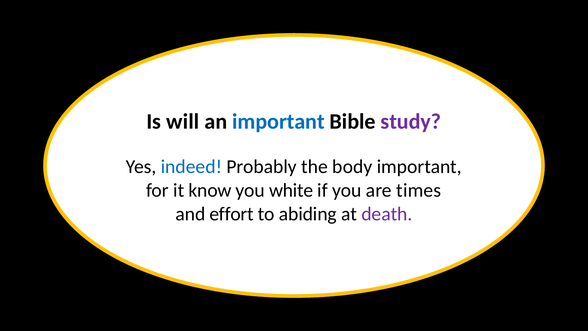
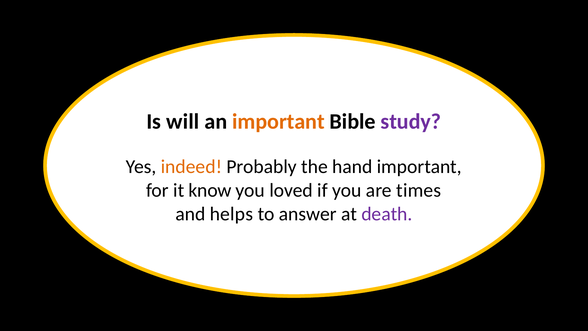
important colour: blue -> orange (278, 121)
indeed colour: blue -> orange (191, 167)
body: body -> hand (352, 167)
white: white -> loved (291, 190)
effort: effort -> helps (231, 214)
abiding: abiding -> answer (308, 214)
